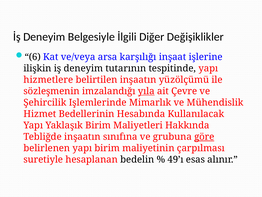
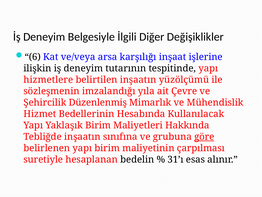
yıla underline: present -> none (146, 91)
Işlemlerinde: Işlemlerinde -> Düzenlenmiş (98, 102)
49’ı: 49’ı -> 31’ı (176, 159)
